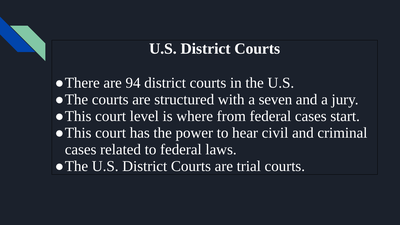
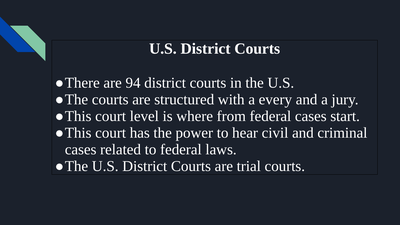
seven: seven -> every (275, 100)
